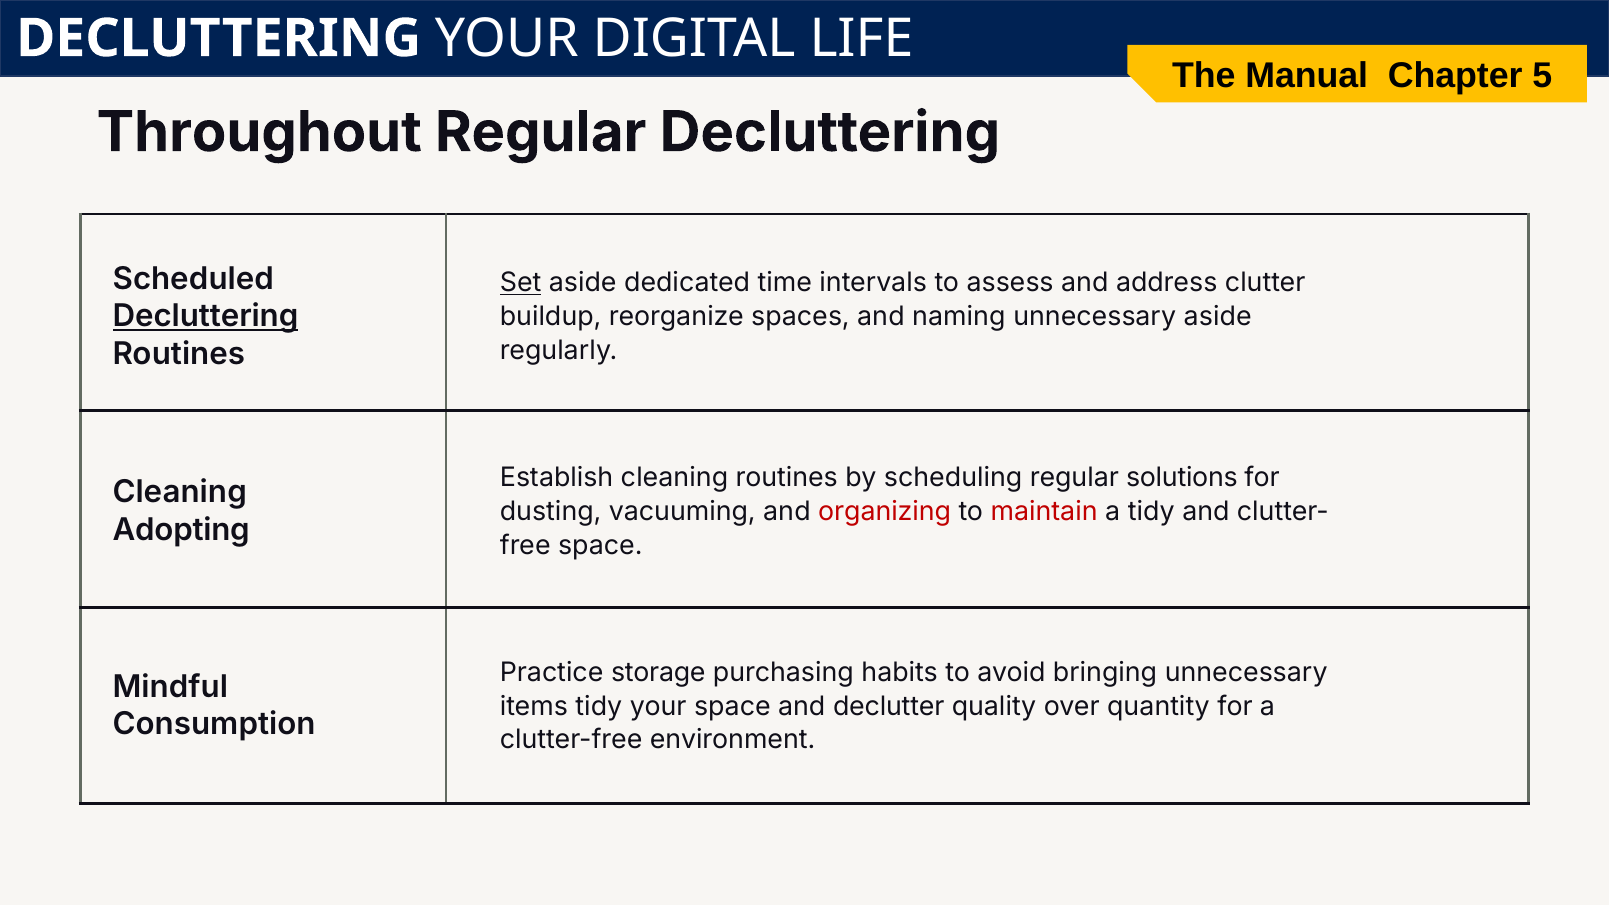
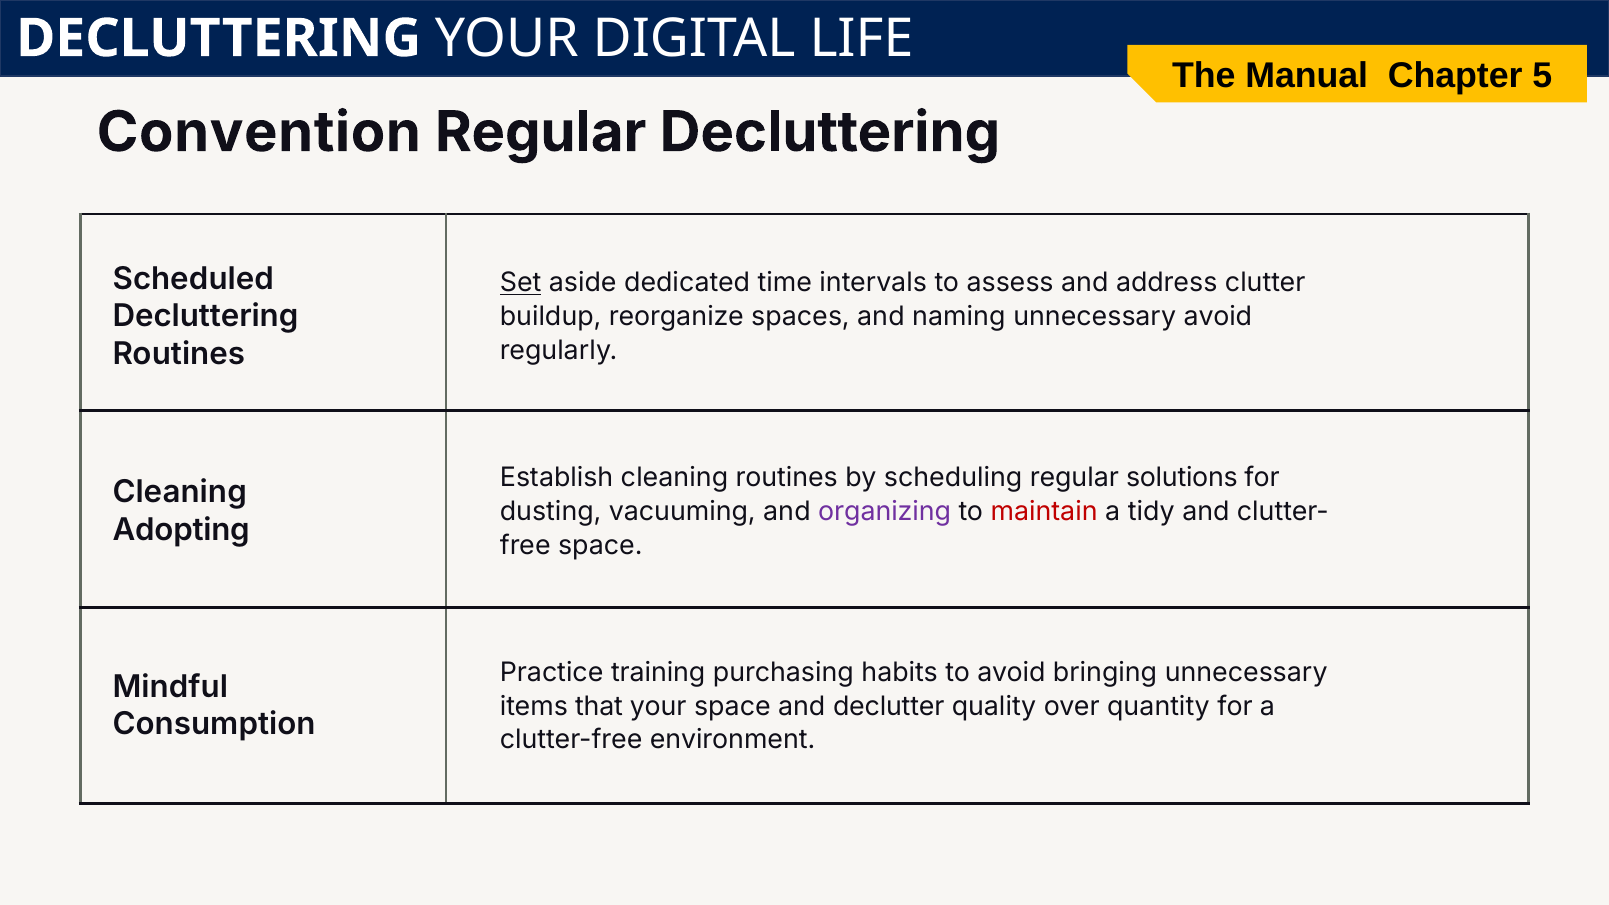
Throughout: Throughout -> Convention (259, 133)
Decluttering underline: present -> none (205, 316)
unnecessary aside: aside -> avoid (1218, 317)
organizing colour: red -> purple (885, 512)
storage: storage -> training (658, 673)
items tidy: tidy -> that (599, 706)
